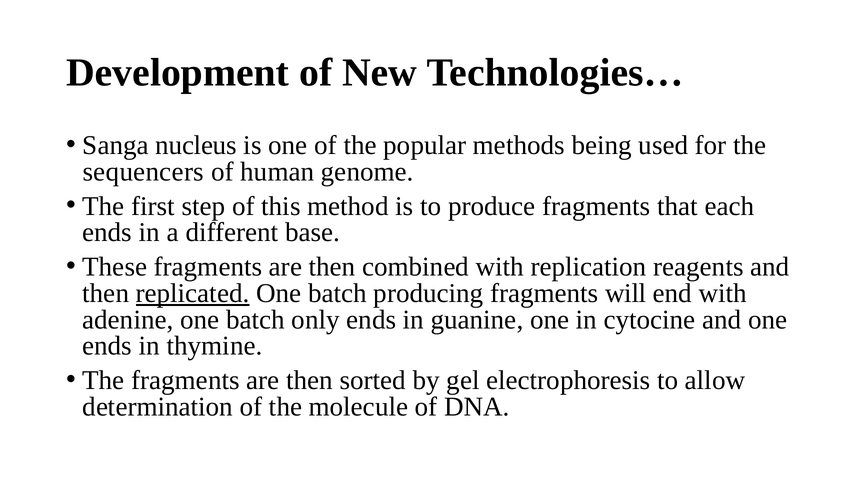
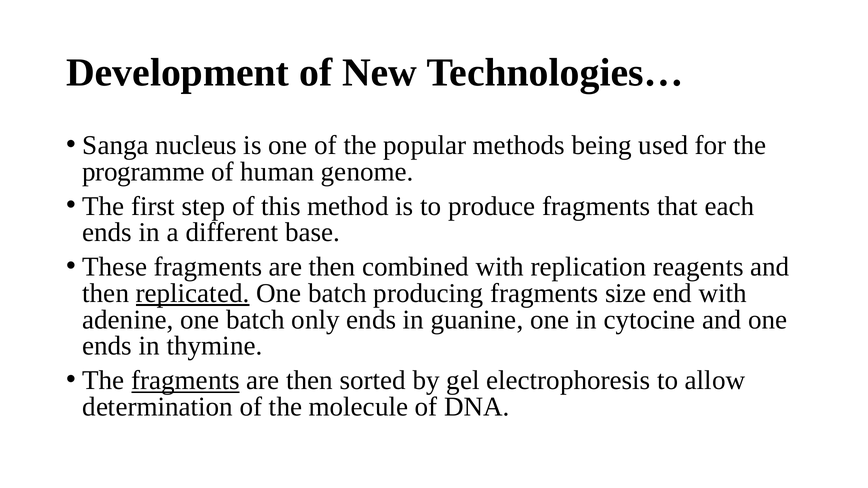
sequencers: sequencers -> programme (144, 172)
will: will -> size (626, 293)
fragments underline: none -> present (185, 381)
